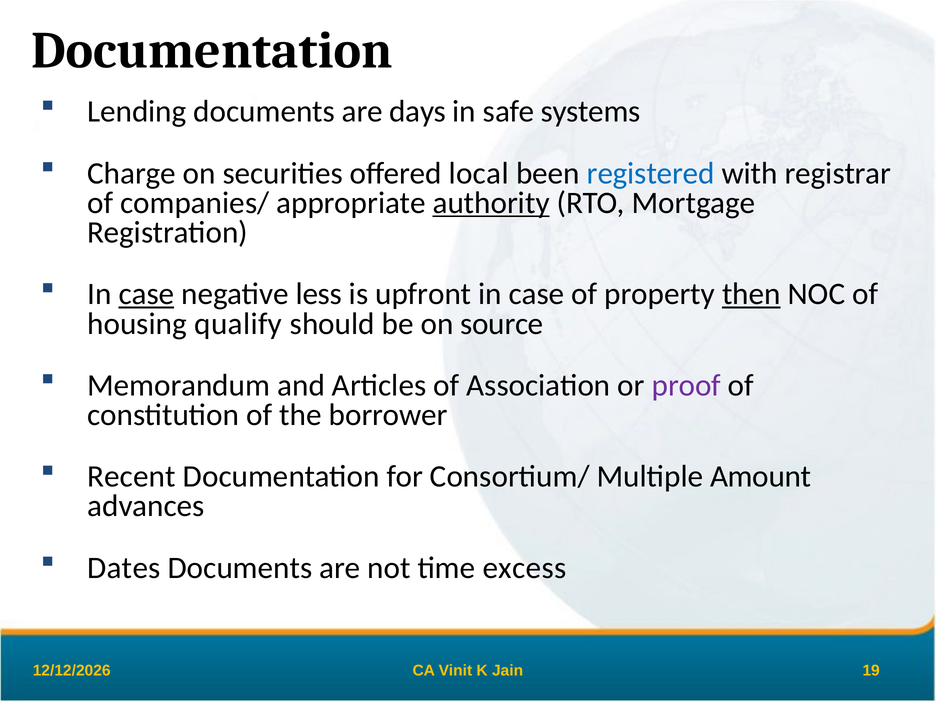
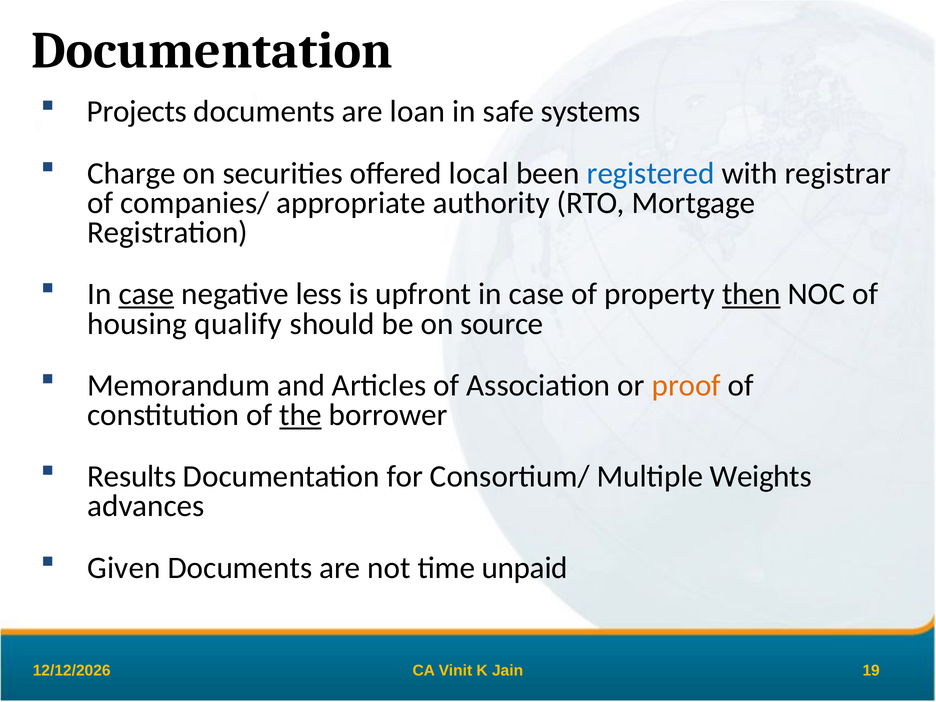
Lending: Lending -> Projects (137, 112)
days: days -> loan (417, 112)
authority underline: present -> none (491, 203)
proof colour: purple -> orange (686, 385)
the underline: none -> present (300, 415)
Recent: Recent -> Results (132, 477)
Amount: Amount -> Weights (761, 477)
Dates: Dates -> Given (124, 568)
excess: excess -> unpaid (525, 568)
